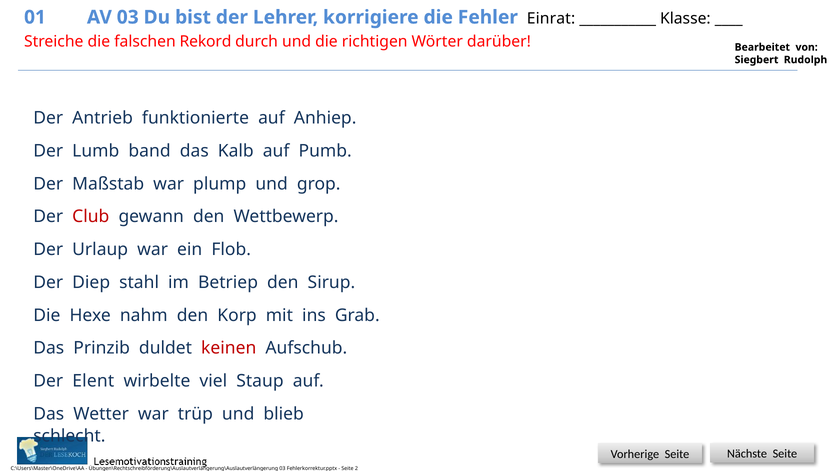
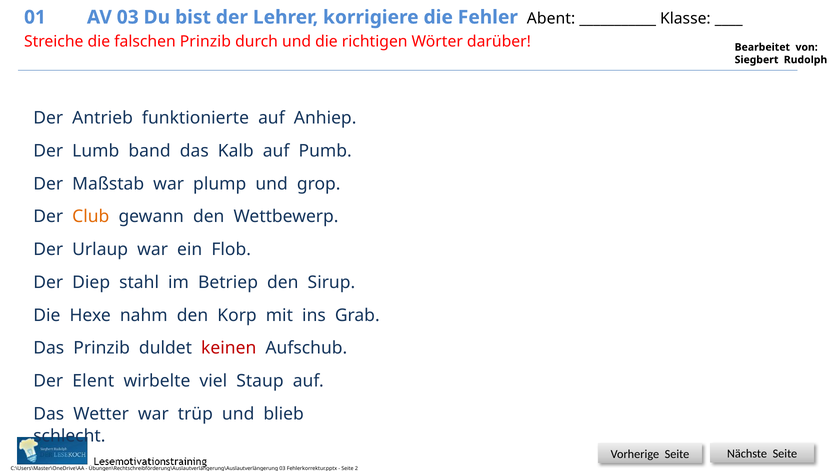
Einrat: Einrat -> Abent (551, 18)
falschen Rekord: Rekord -> Prinzib (205, 41)
Club colour: red -> orange (91, 217)
